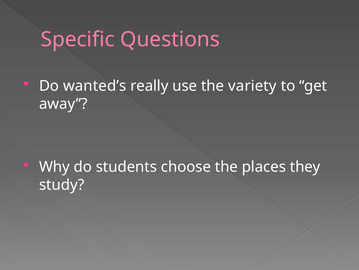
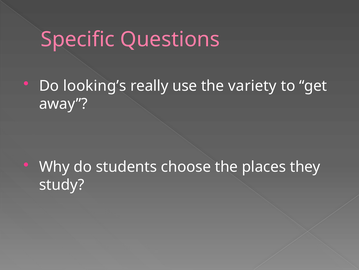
wanted’s: wanted’s -> looking’s (95, 86)
